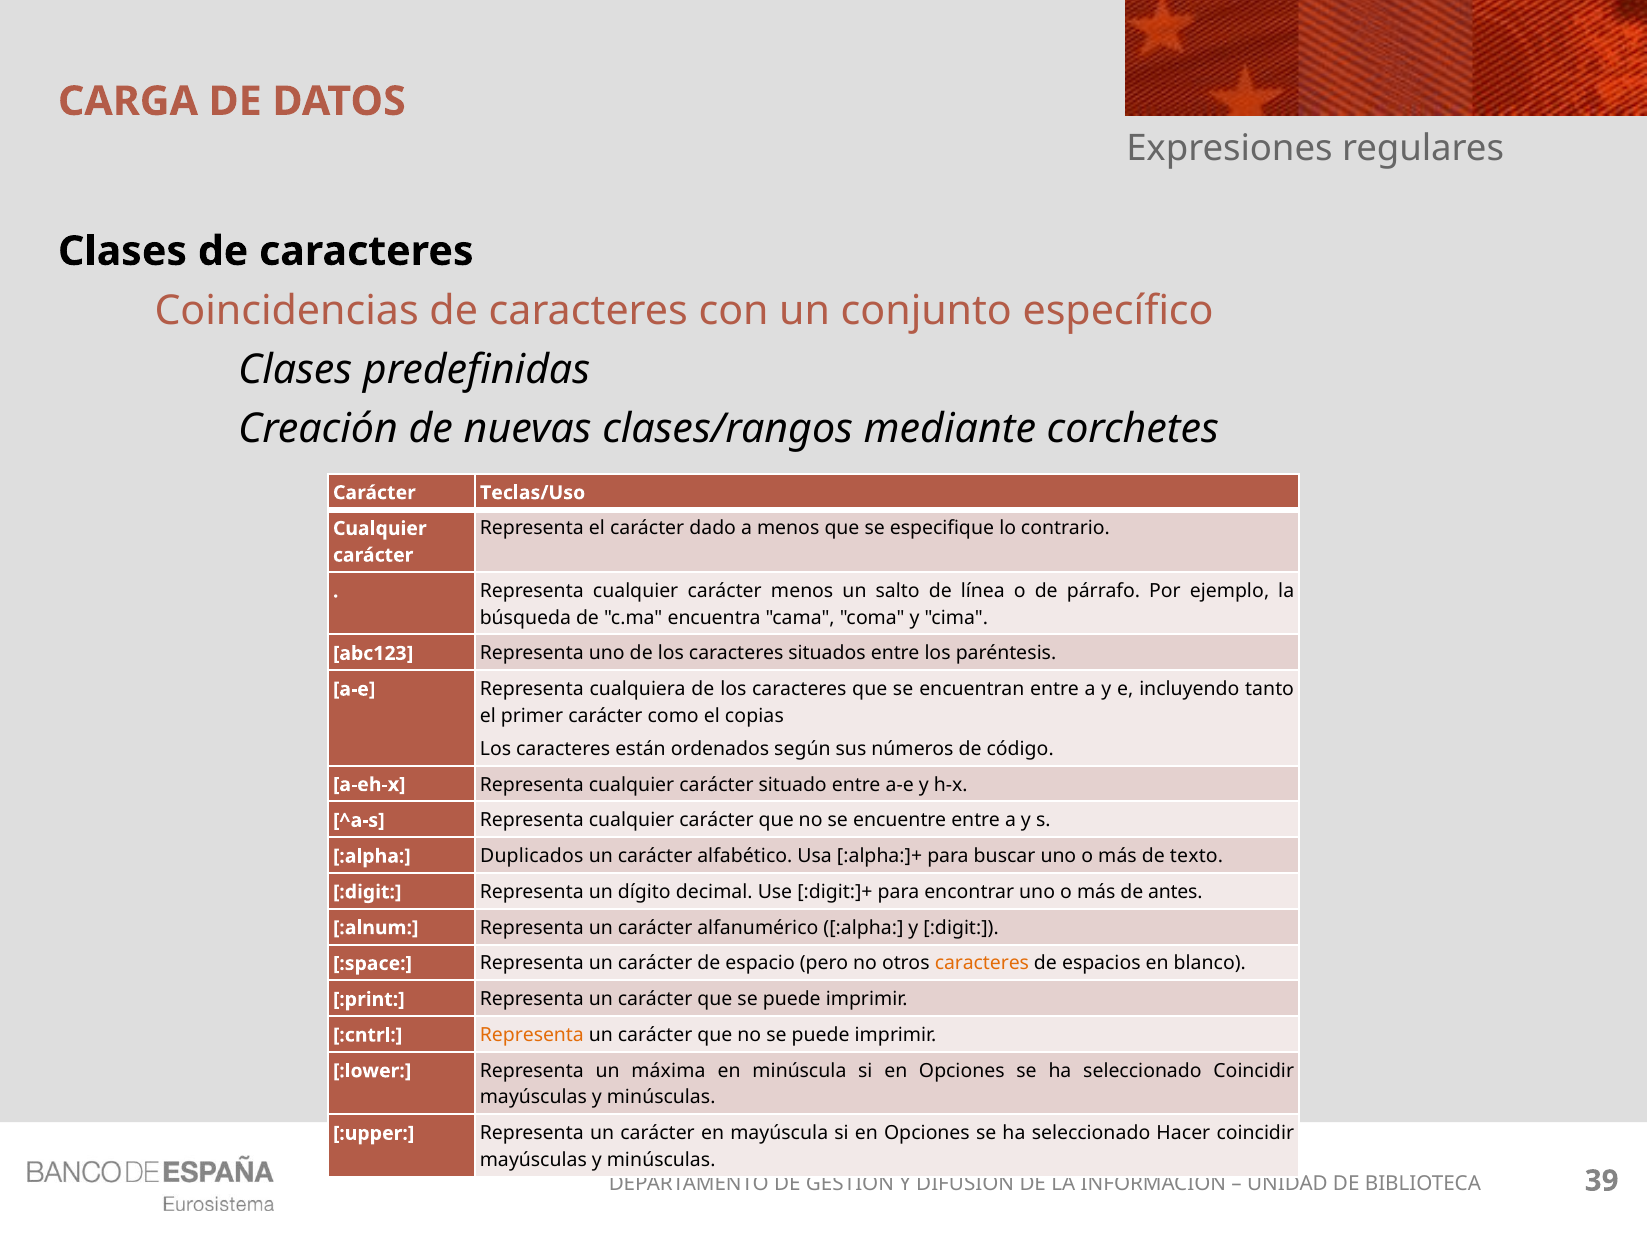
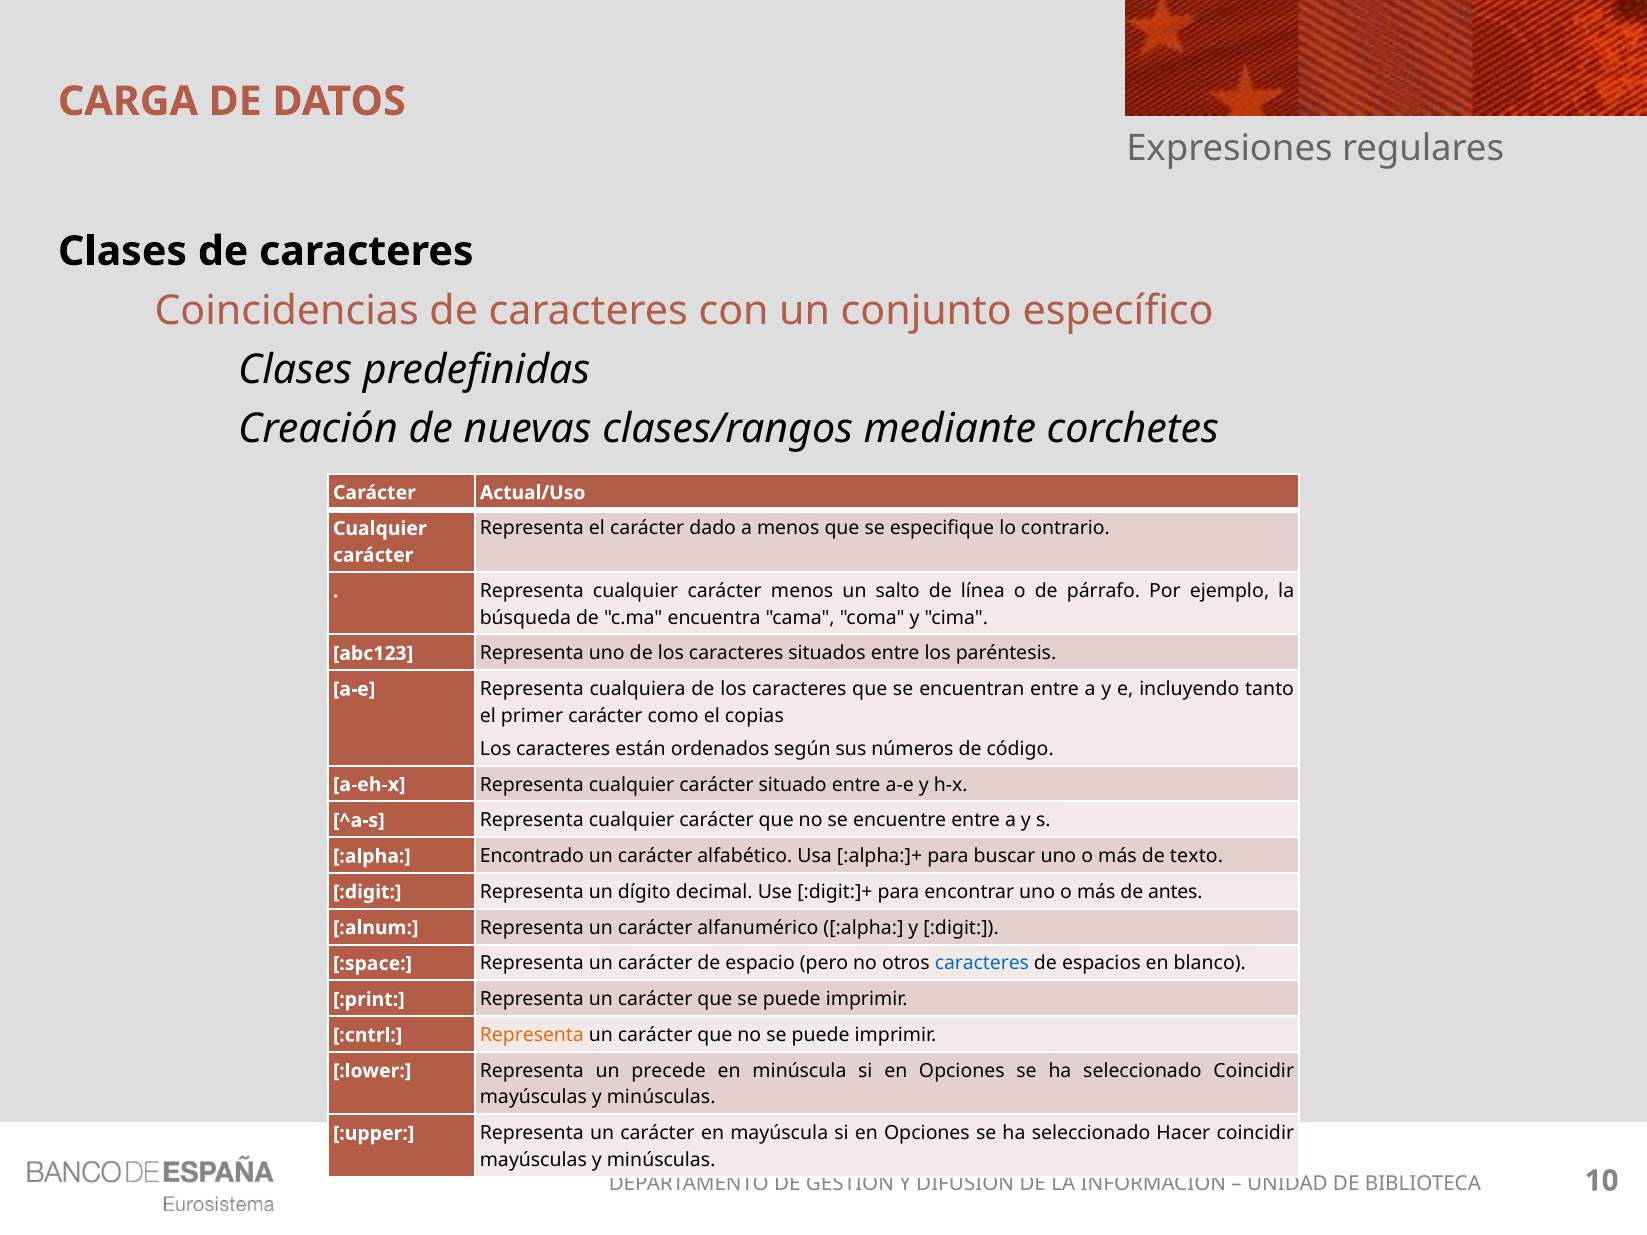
Teclas/Uso: Teclas/Uso -> Actual/Uso (533, 493)
Duplicados: Duplicados -> Encontrado (532, 856)
caracteres colour: orange -> blue (982, 964)
máxima: máxima -> precede (669, 1071)
39: 39 -> 10 (1602, 1181)
